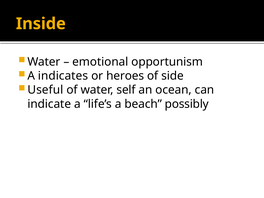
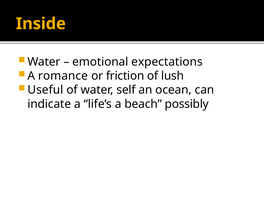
opportunism: opportunism -> expectations (167, 62)
indicates: indicates -> romance (63, 76)
heroes: heroes -> friction (125, 76)
side: side -> lush (173, 76)
